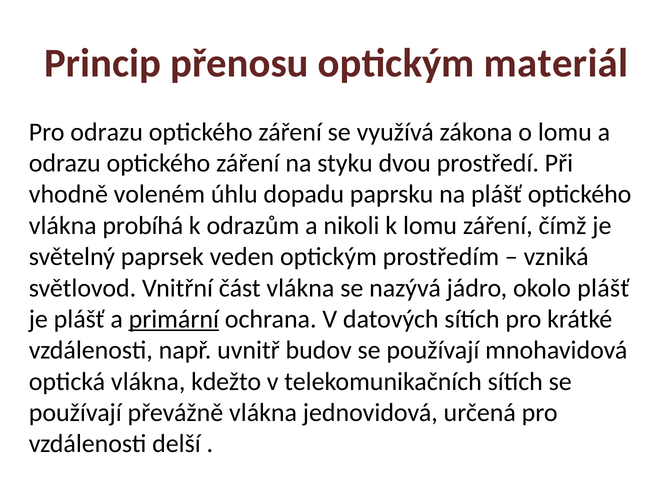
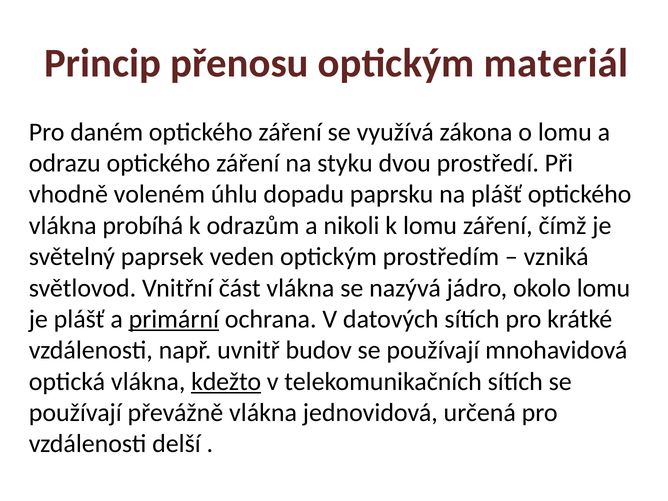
Pro odrazu: odrazu -> daném (107, 132)
okolo plášť: plášť -> lomu (604, 288)
kdežto underline: none -> present (226, 382)
